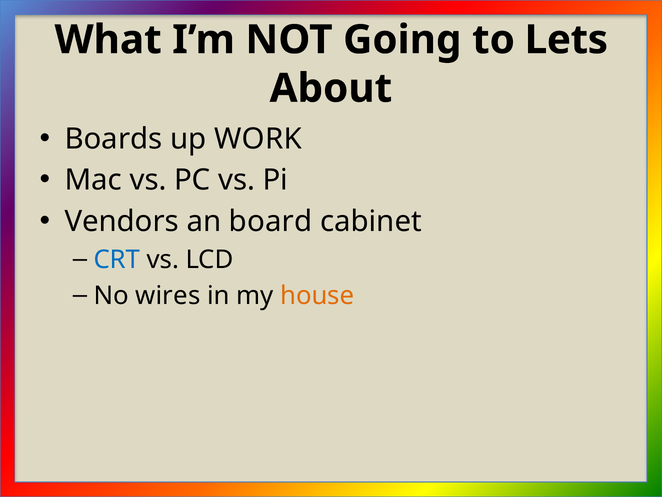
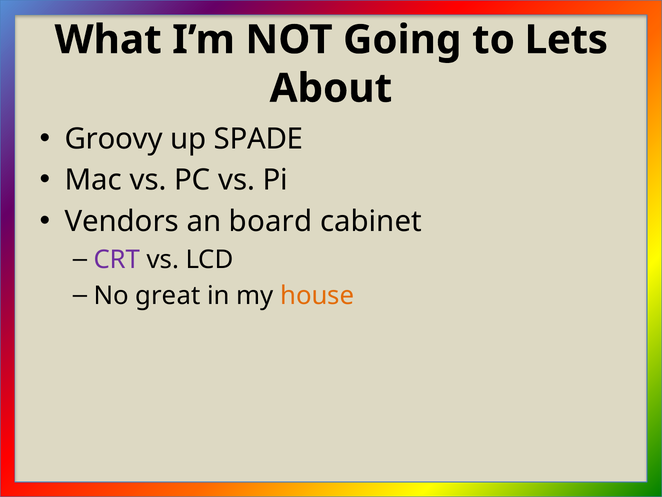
Boards: Boards -> Groovy (114, 139)
WORK: WORK -> SPADE (258, 139)
CRT colour: blue -> purple (117, 259)
wires: wires -> great (168, 295)
